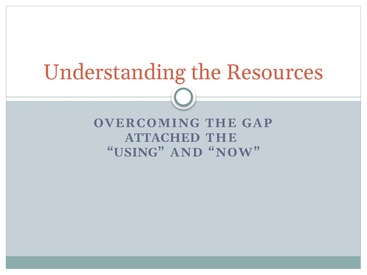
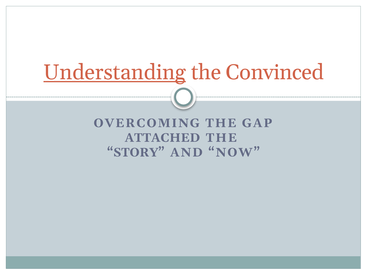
Understanding underline: none -> present (115, 72)
Resources: Resources -> Convinced (275, 72)
USING: USING -> STORY (136, 153)
